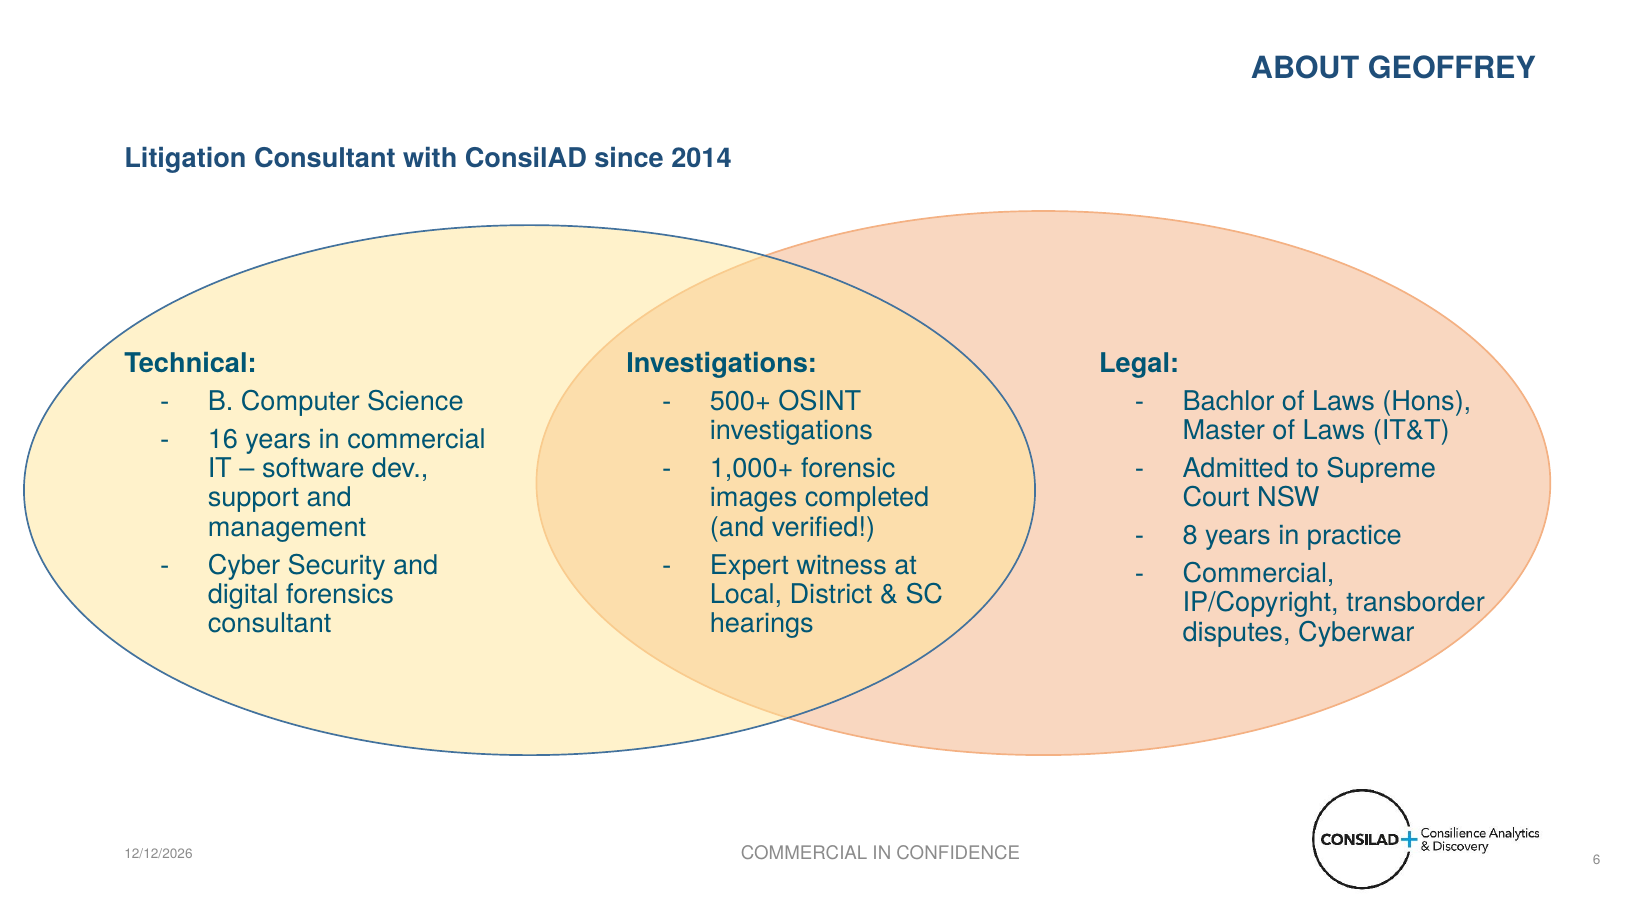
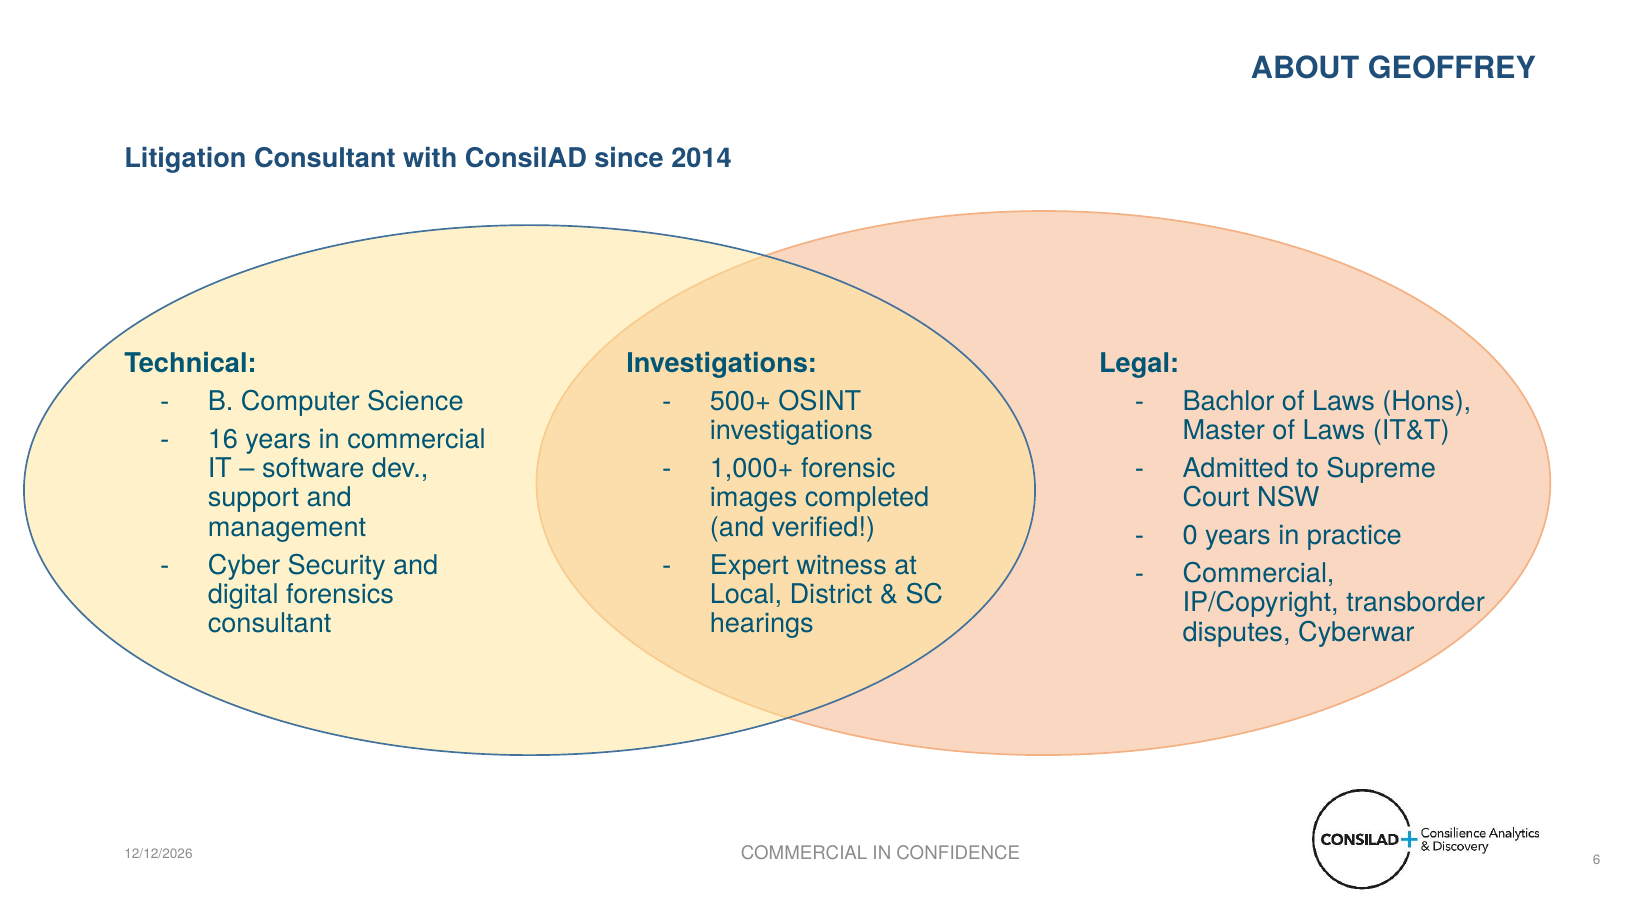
8: 8 -> 0 (1190, 536)
